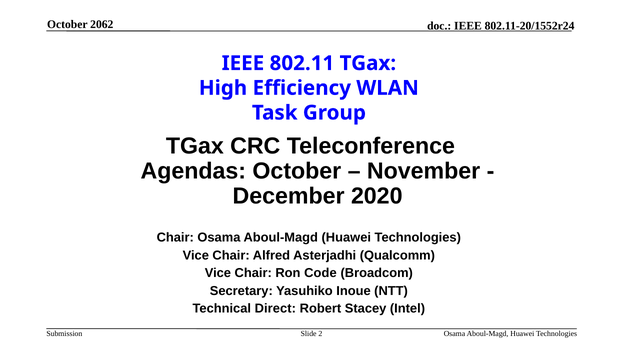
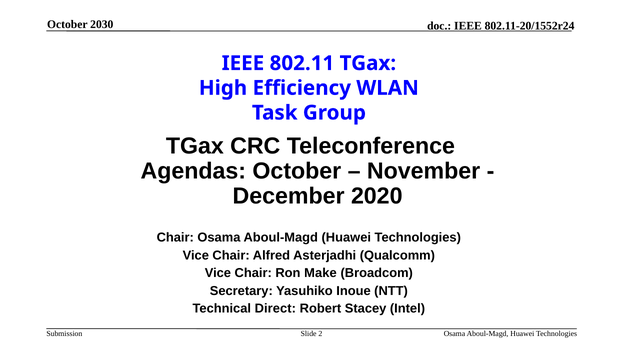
2062: 2062 -> 2030 (102, 25)
Code: Code -> Make (320, 273)
